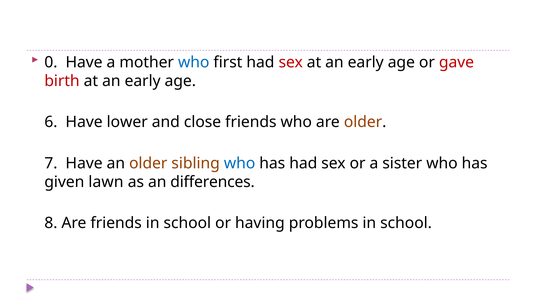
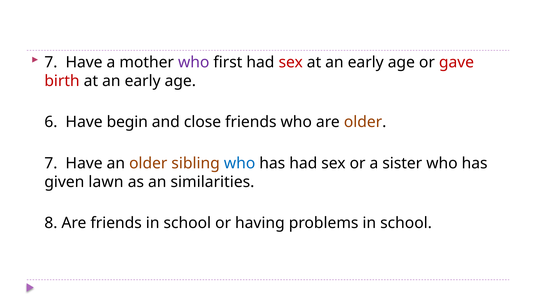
0: 0 -> 7 (51, 62)
who colour: blue -> purple (194, 62)
lower: lower -> begin (127, 122)
differences: differences -> similarities (212, 182)
